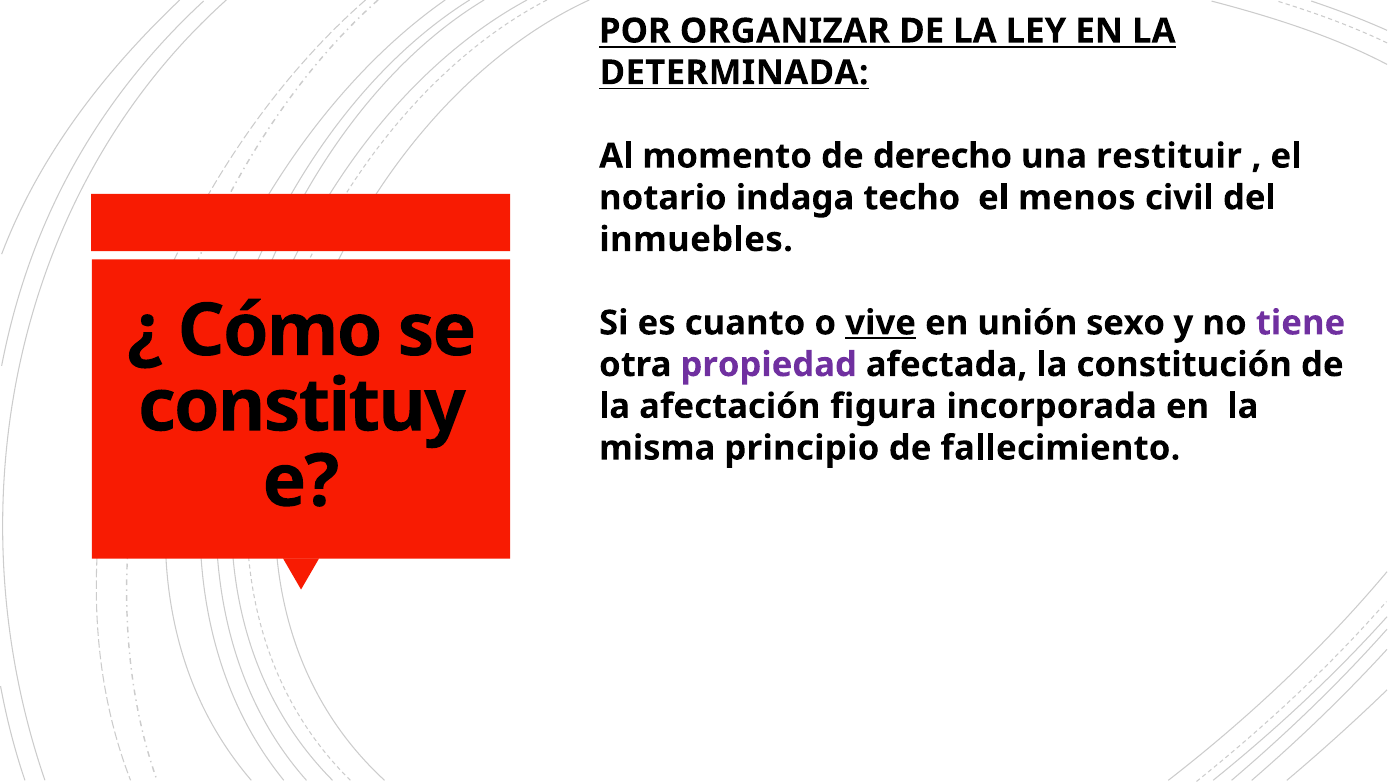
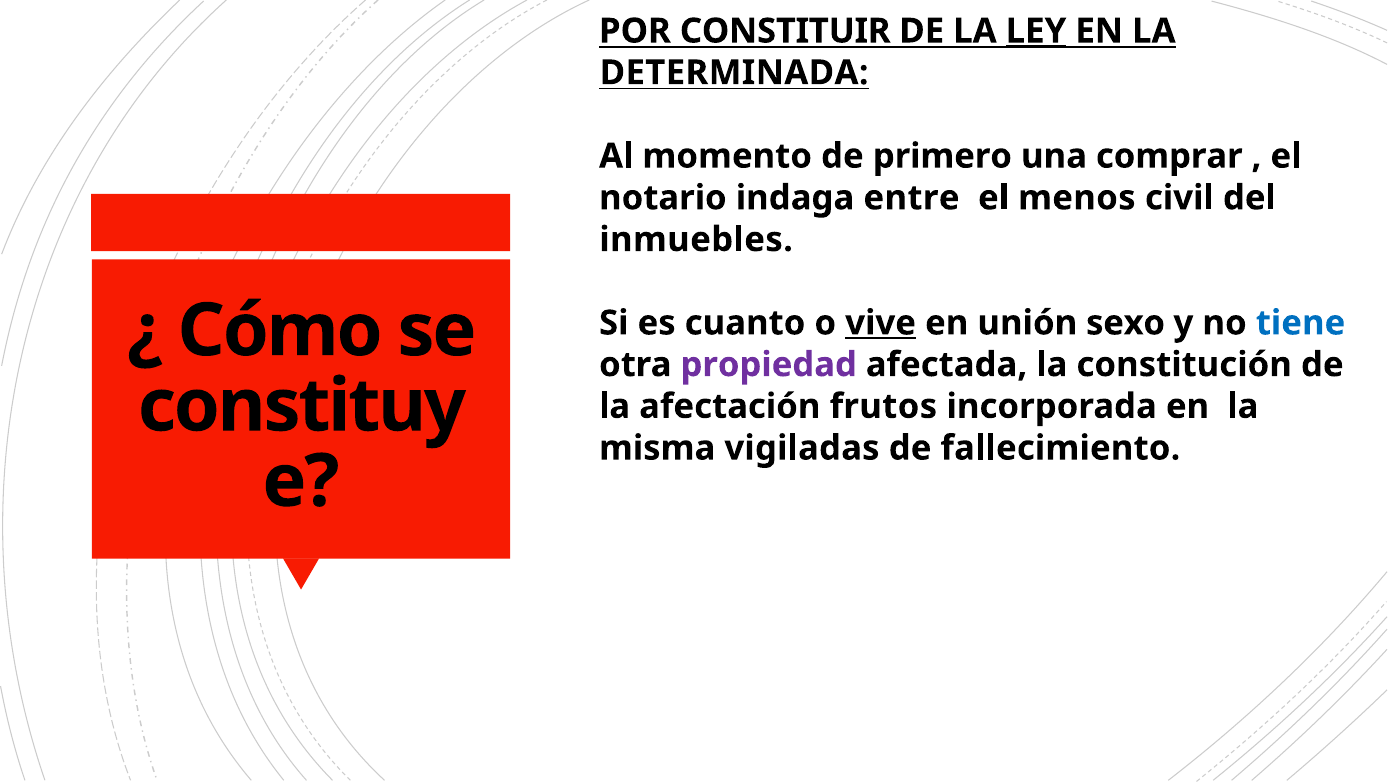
ORGANIZAR: ORGANIZAR -> CONSTITUIR (785, 31)
LEY underline: none -> present (1036, 31)
derecho: derecho -> primero (942, 156)
restituir: restituir -> comprar (1169, 156)
techo: techo -> entre (911, 198)
tiene colour: purple -> blue (1301, 323)
figura: figura -> frutos (883, 406)
principio: principio -> vigiladas (802, 448)
